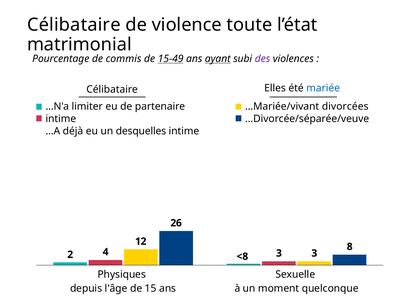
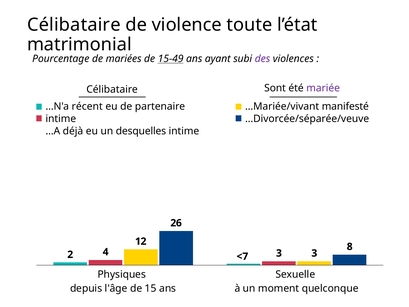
commis: commis -> mariées (124, 59)
ayant underline: present -> none (218, 59)
Elles: Elles -> Sont (275, 88)
mariée colour: blue -> purple (323, 88)
divorcées: divorcées -> manifesté (345, 106)
limiter: limiter -> récent (87, 107)
<8: <8 -> <7 (242, 256)
